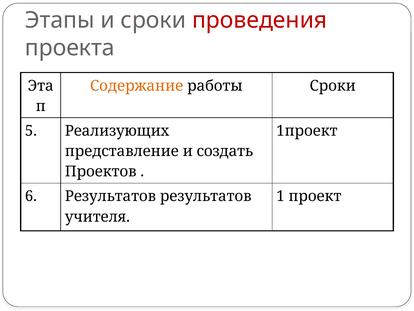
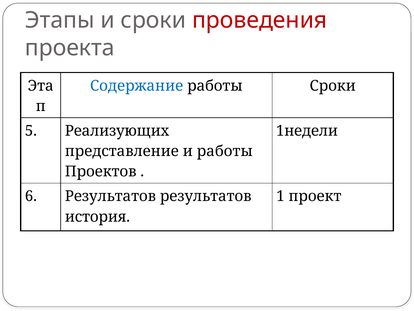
Содержание colour: orange -> blue (137, 86)
1проект: 1проект -> 1недели (307, 131)
и создать: создать -> работы (225, 151)
учителя: учителя -> история (97, 216)
